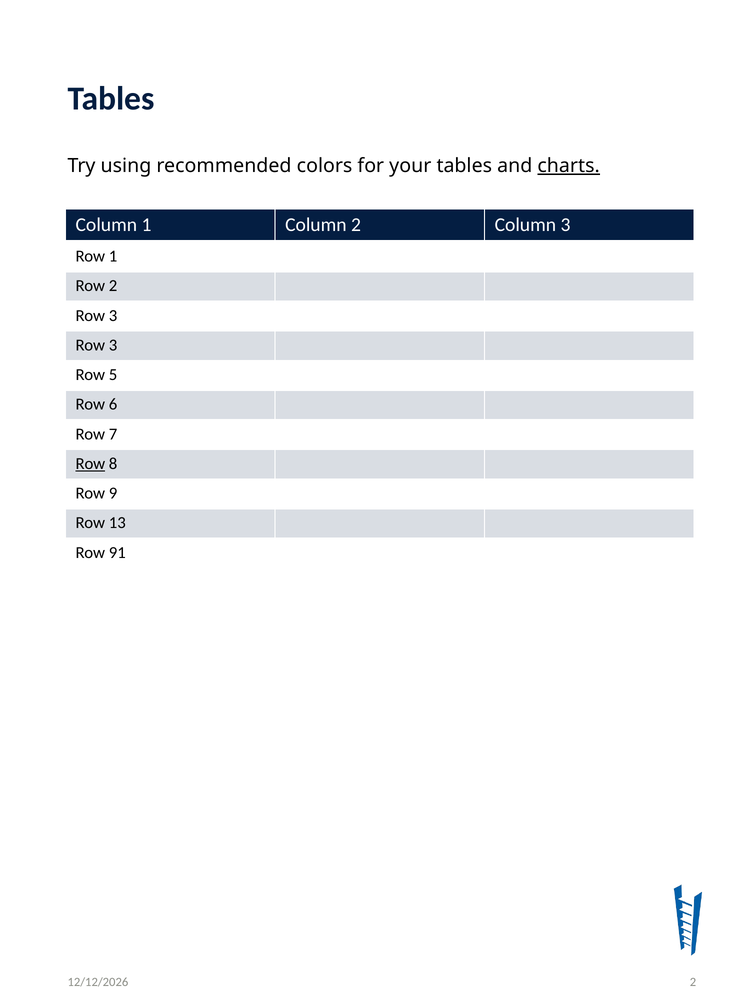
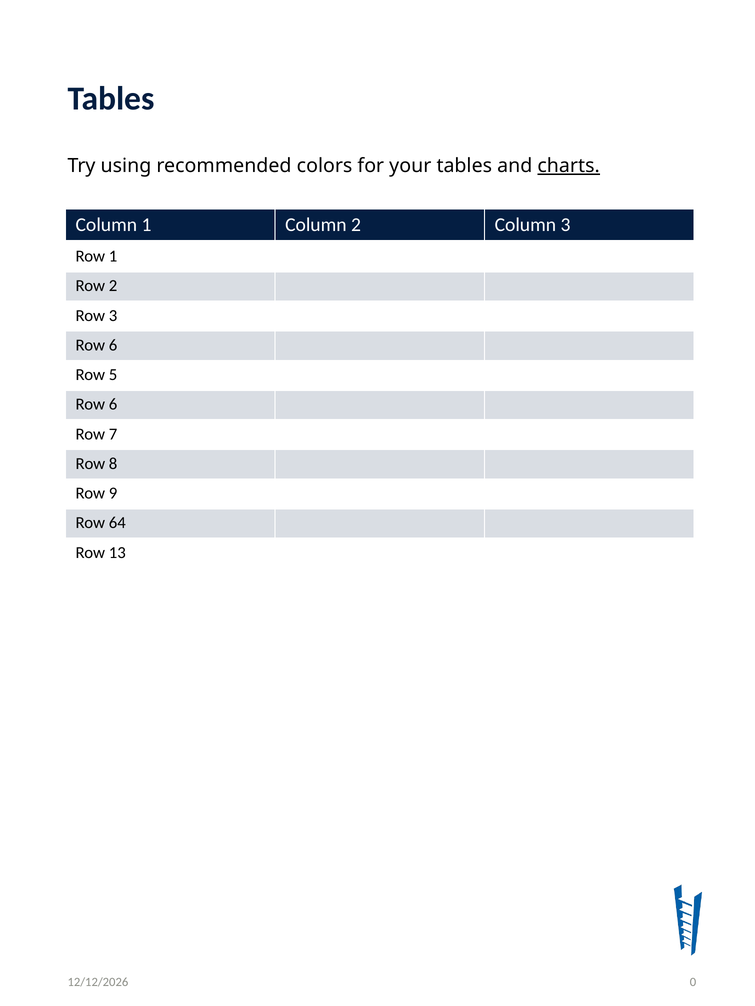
3: 3 -> 6 (113, 345)
Row underline: present -> none (90, 464)
13: 13 -> 64 (117, 523)
91: 91 -> 13 (117, 553)
2: 2 -> 0 (693, 983)
